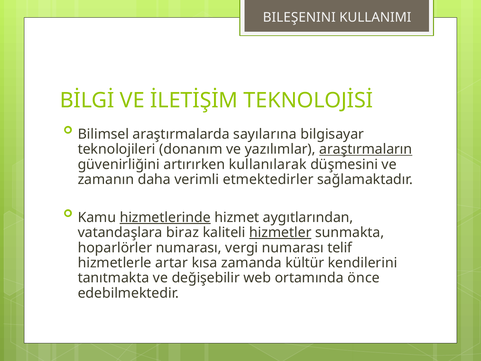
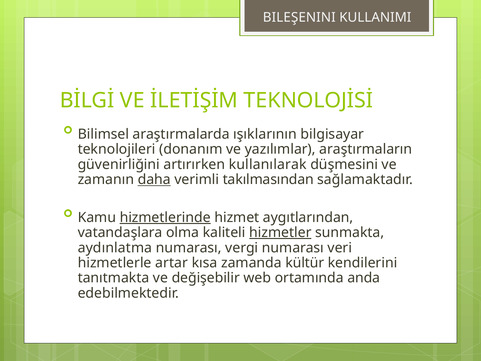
sayılarına: sayılarına -> ışıklarının (265, 134)
araştırmaların underline: present -> none (366, 149)
daha underline: none -> present (154, 179)
etmektedirler: etmektedirler -> takılmasından (268, 179)
biraz: biraz -> olma (183, 232)
hoparlörler: hoparlörler -> aydınlatma (115, 248)
telif: telif -> veri (340, 248)
önce: önce -> anda (364, 278)
